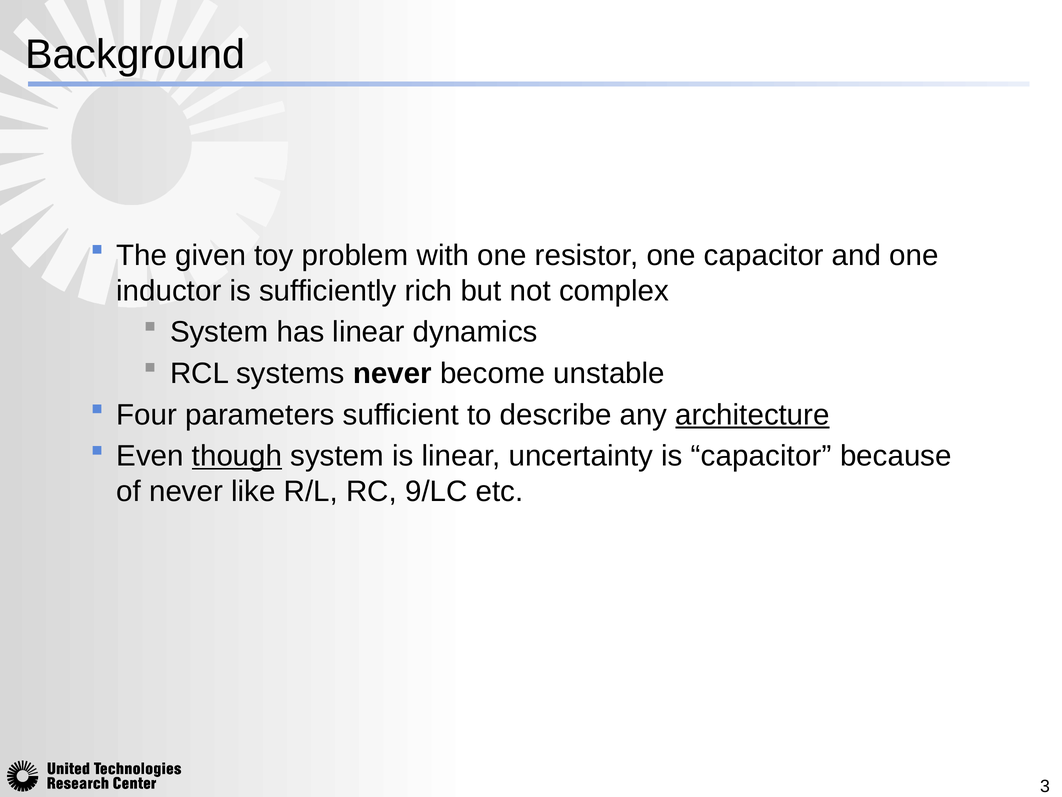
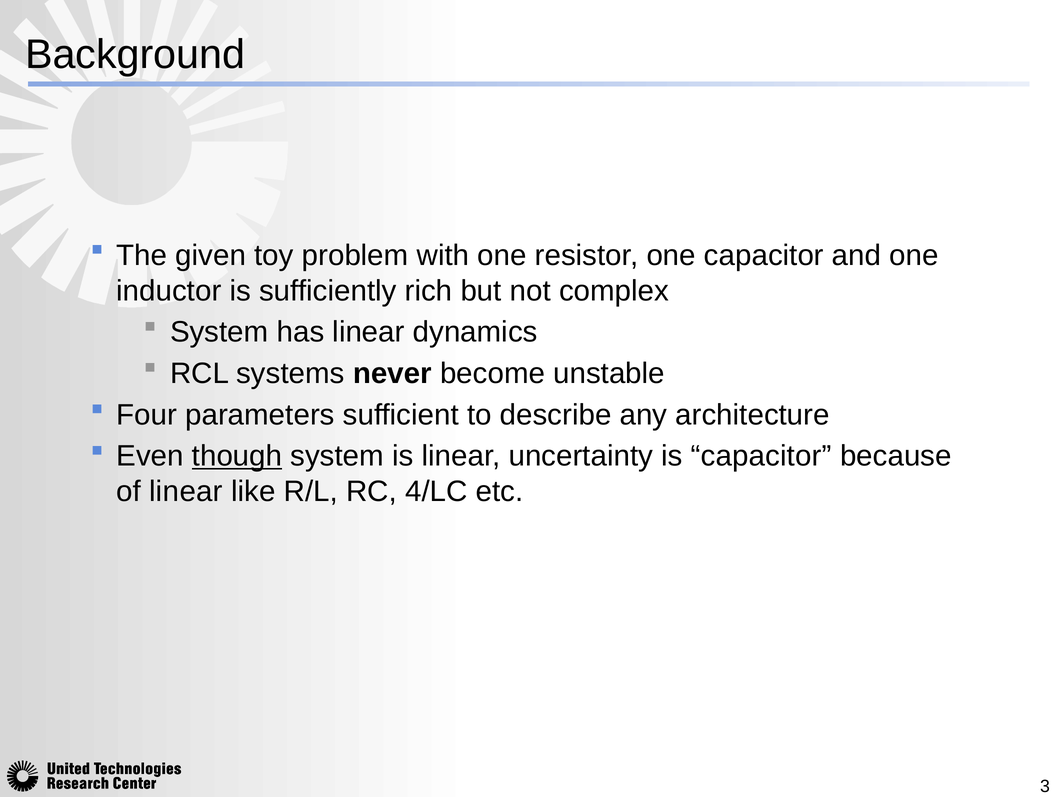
architecture underline: present -> none (753, 415)
of never: never -> linear (186, 491)
9/LC: 9/LC -> 4/LC (436, 491)
